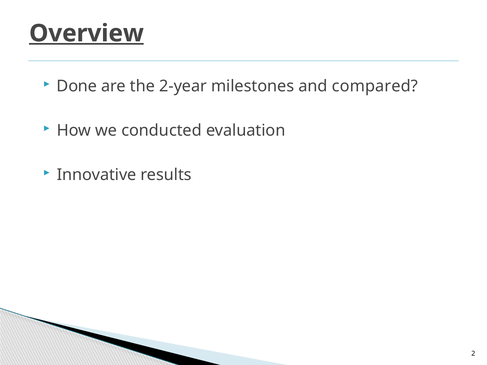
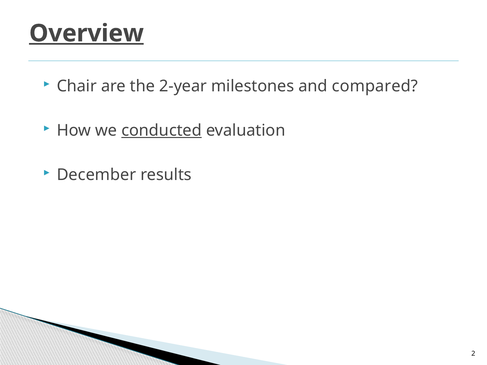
Done: Done -> Chair (77, 86)
conducted underline: none -> present (162, 131)
Innovative: Innovative -> December (96, 175)
